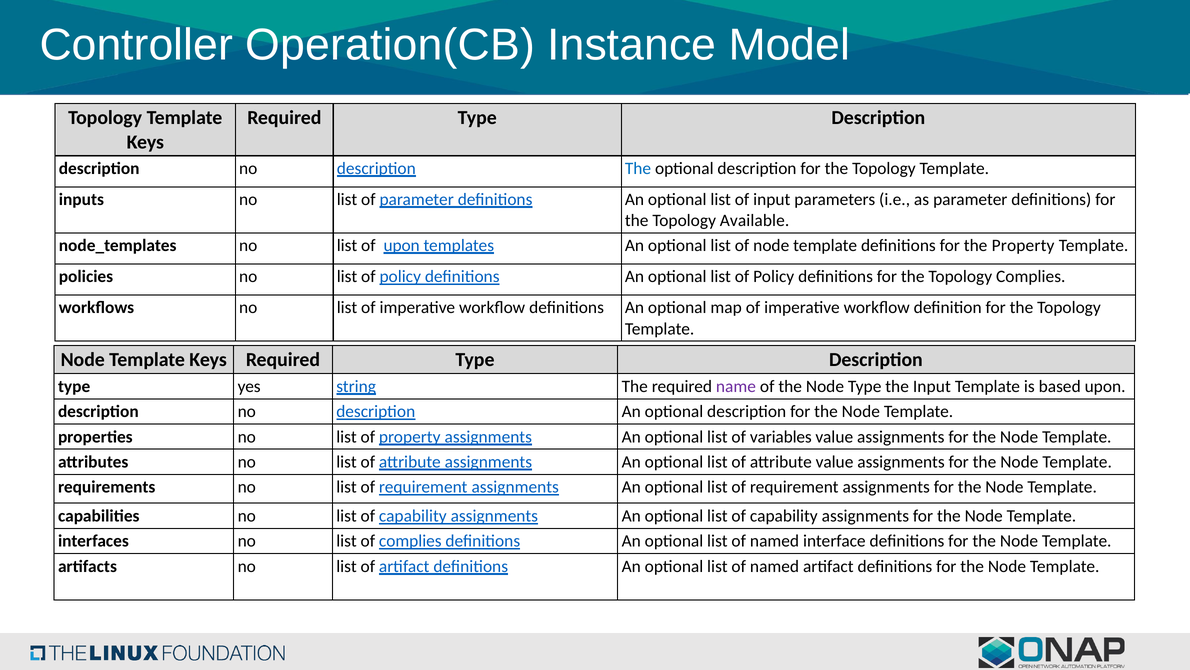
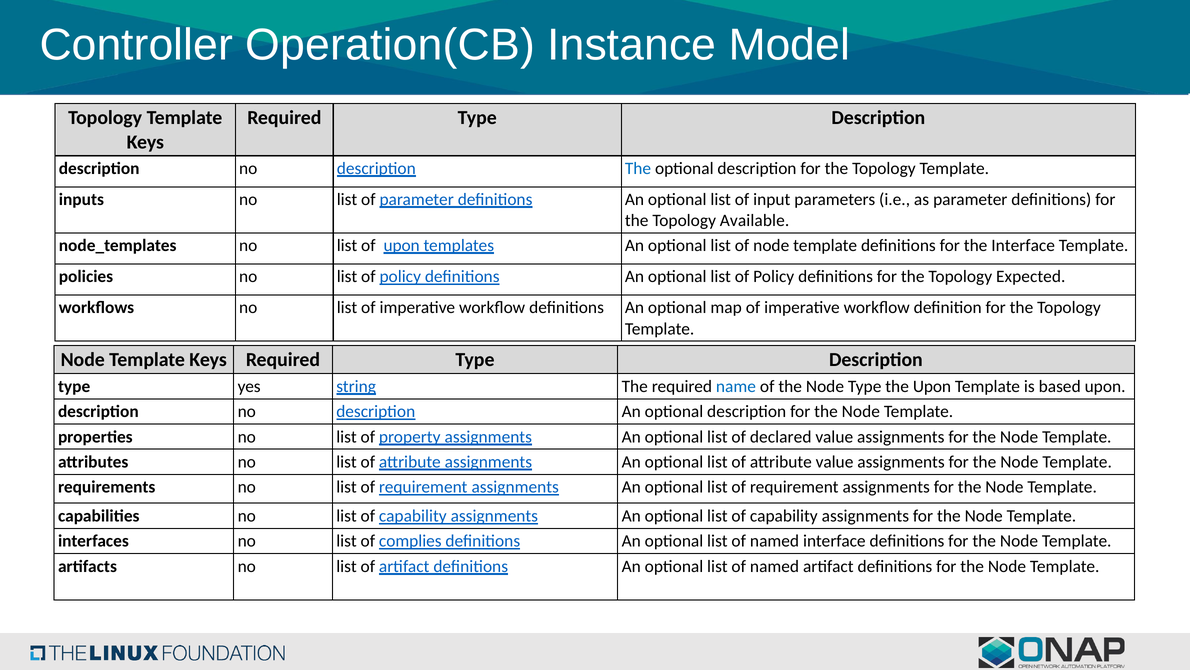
the Property: Property -> Interface (1023, 245)
Topology Complies: Complies -> Expected (1031, 276)
name colour: purple -> blue (736, 386)
the Input: Input -> Upon (932, 386)
variables: variables -> declared (781, 436)
